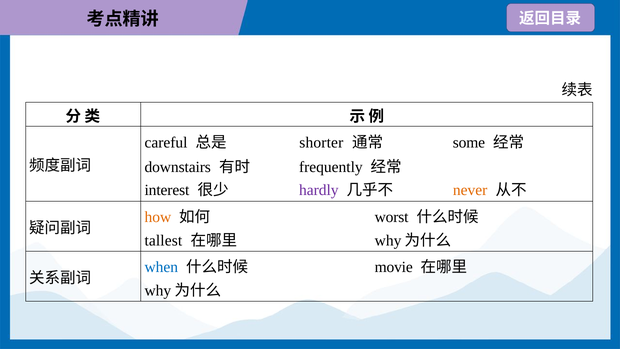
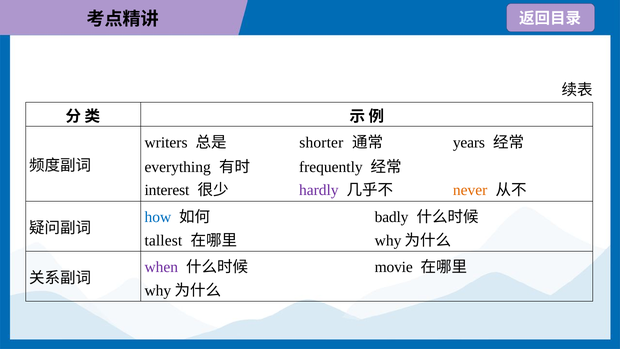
careful: careful -> writers (166, 142)
some: some -> years (469, 142)
downstairs: downstairs -> everything (178, 167)
how colour: orange -> blue (158, 217)
worst: worst -> badly (392, 217)
when colour: blue -> purple (161, 267)
